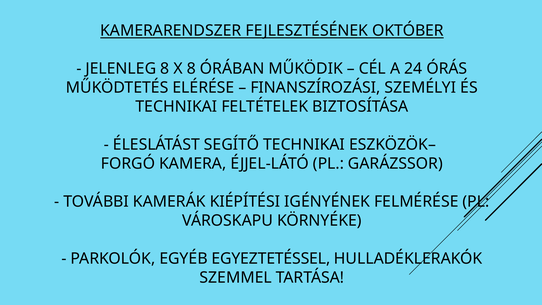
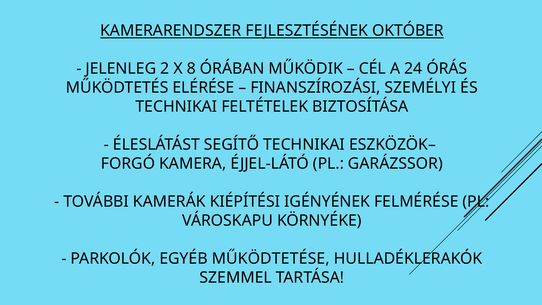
JELENLEG 8: 8 -> 2 (165, 69)
EGYEZTETÉSSEL: EGYEZTETÉSSEL -> MŰKÖDTETÉSE (271, 258)
